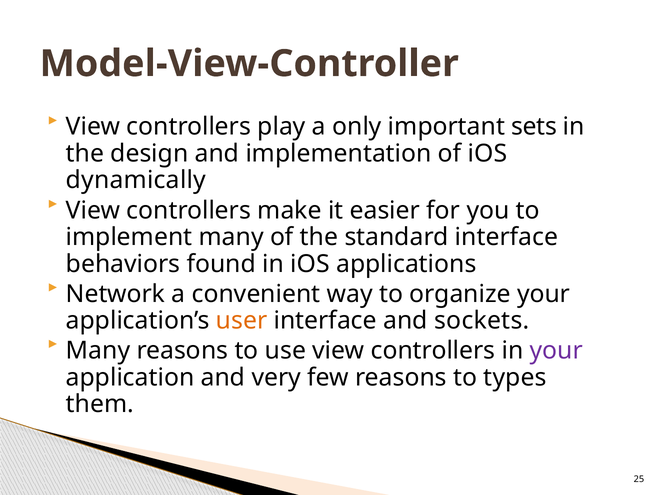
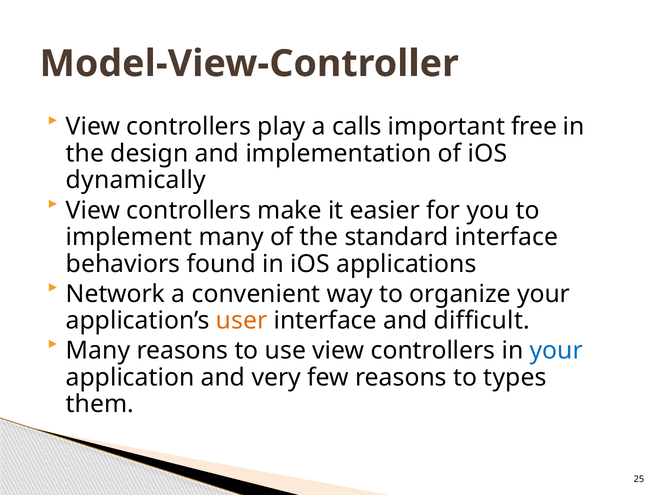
only: only -> calls (357, 127)
sets: sets -> free (534, 127)
sockets: sockets -> difficult (482, 321)
your colour: purple -> blue (556, 351)
